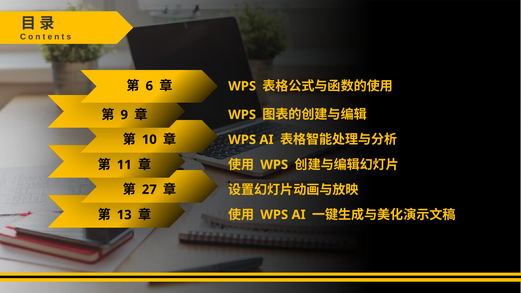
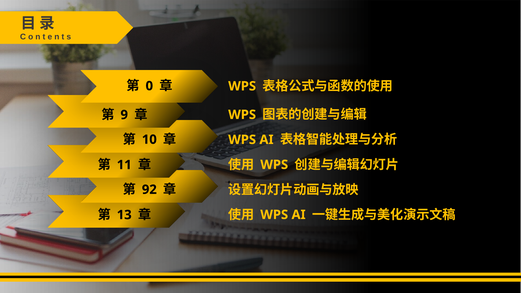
6: 6 -> 0 (149, 86)
27: 27 -> 92 (149, 190)
